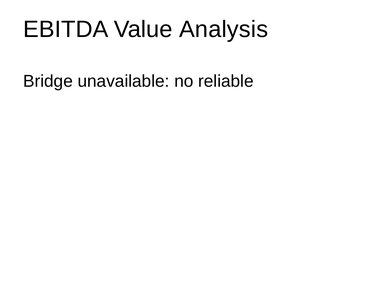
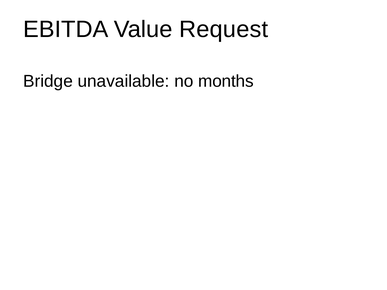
Analysis: Analysis -> Request (224, 29)
reliable: reliable -> months (226, 81)
